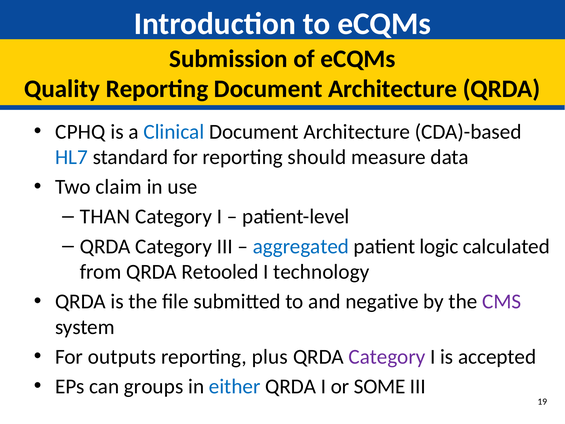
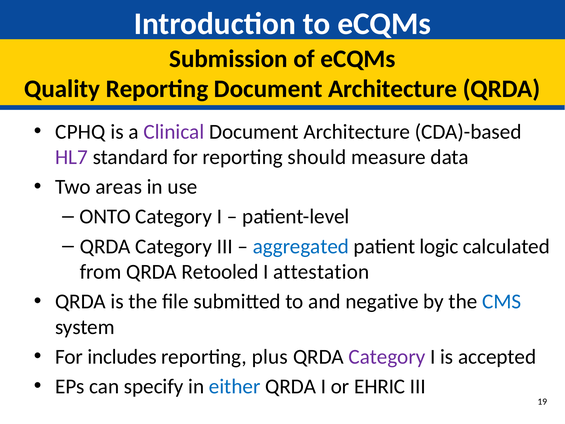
Clinical colour: blue -> purple (174, 132)
HL7 colour: blue -> purple (72, 157)
claim: claim -> areas (119, 187)
THAN: THAN -> ONTO (105, 217)
technology: technology -> attestation (321, 272)
CMS colour: purple -> blue (502, 301)
outputs: outputs -> includes (122, 357)
groups: groups -> specify (154, 386)
SOME: SOME -> EHRIC (380, 386)
